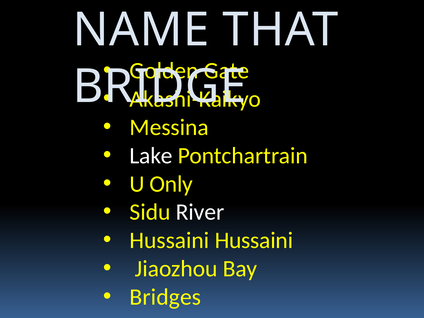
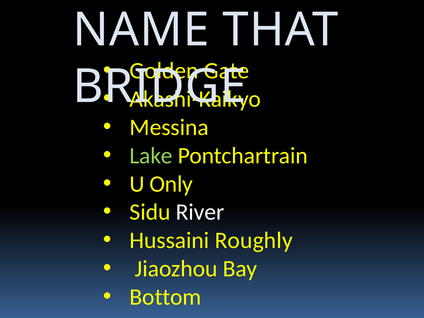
Lake colour: white -> light green (151, 156)
Hussaini Hussaini: Hussaini -> Roughly (254, 240)
Bridges: Bridges -> Bottom (166, 297)
